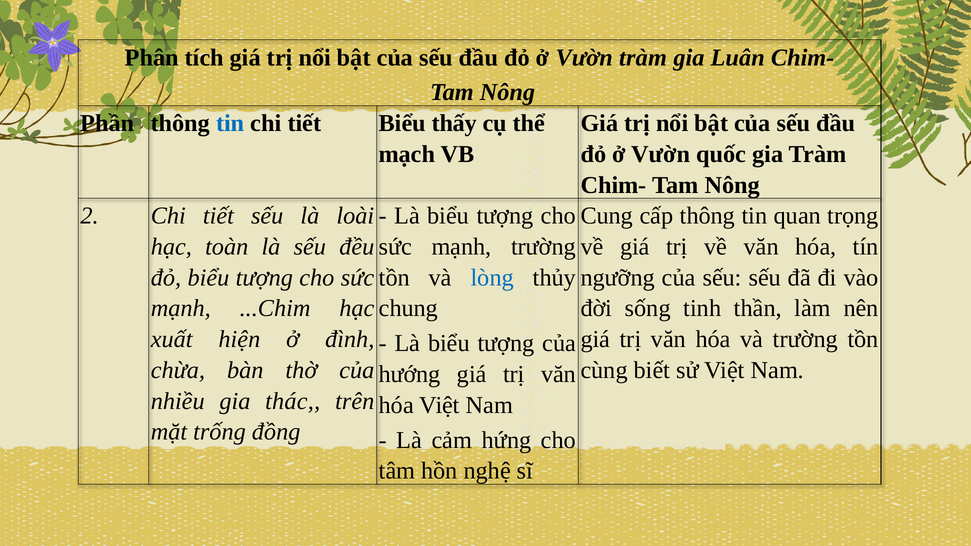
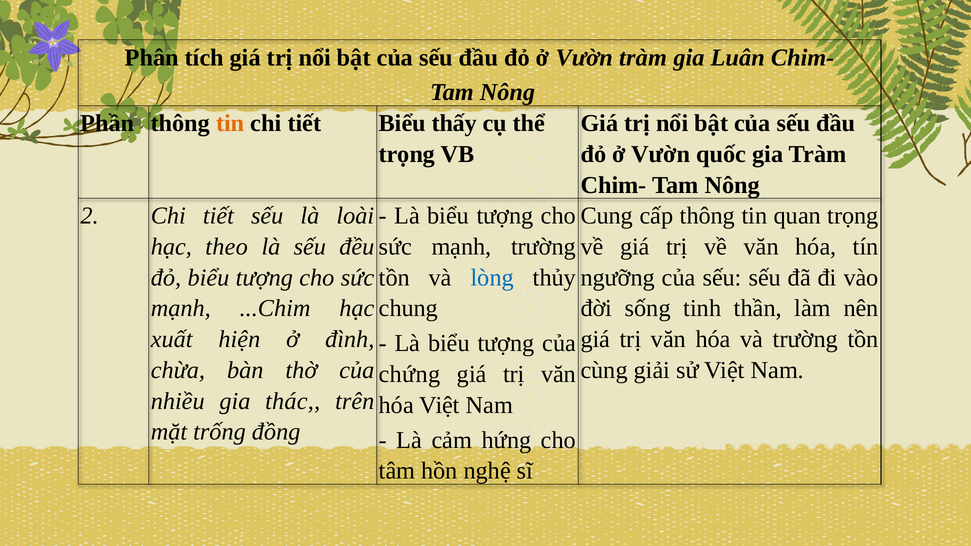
tin colour: blue -> orange (230, 123)
mạch: mạch -> trọng (407, 154)
toàn: toàn -> theo (227, 247)
biết: biết -> giải (652, 370)
hướng: hướng -> chứng (410, 374)
